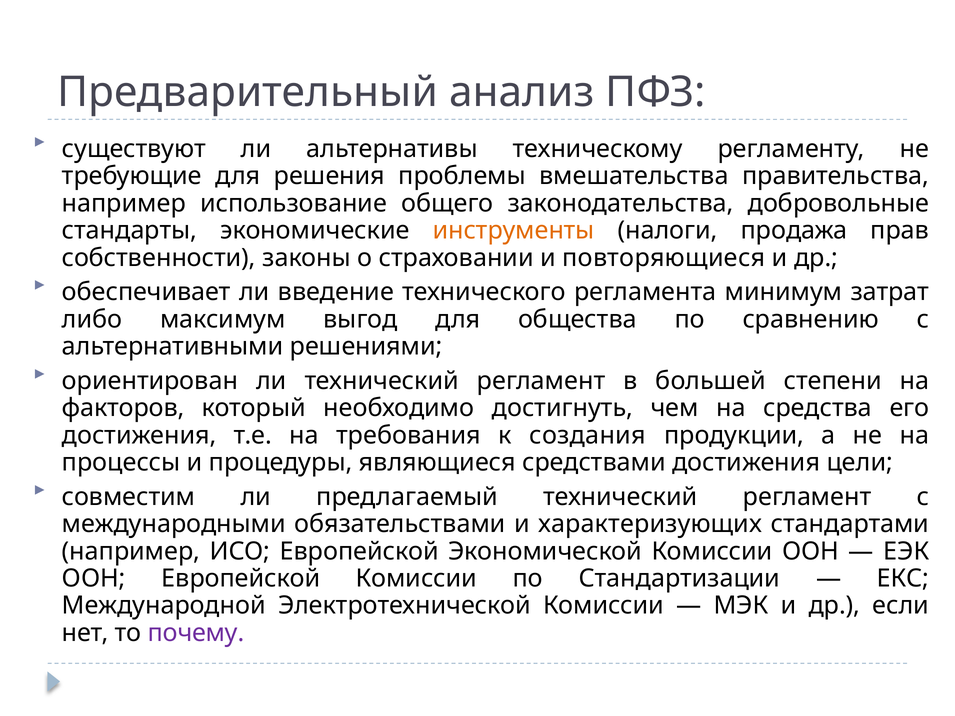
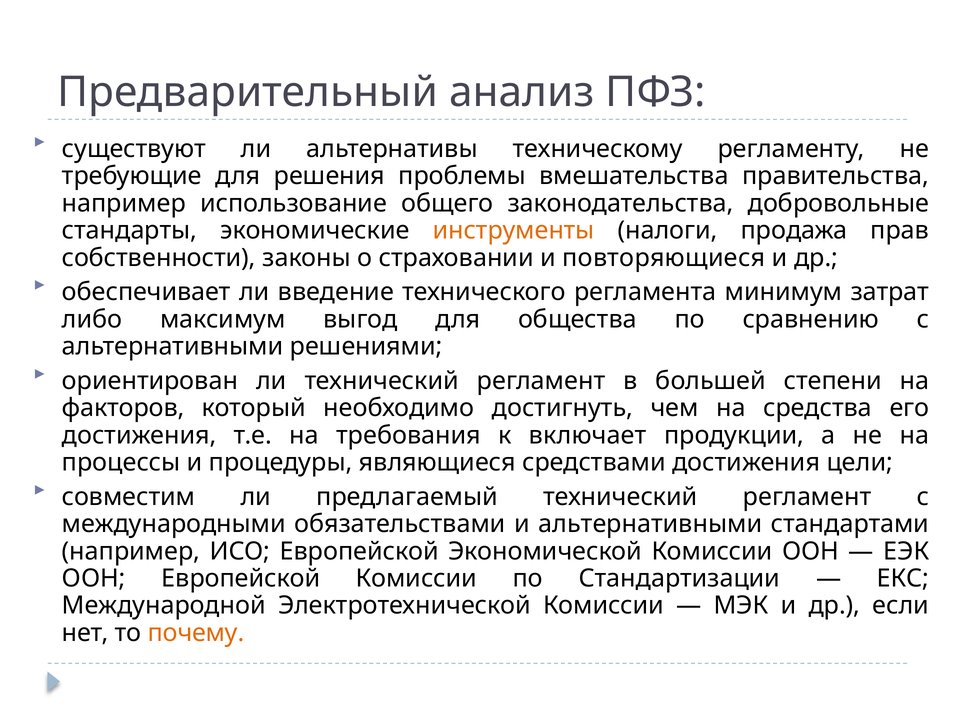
создания: создания -> включает (588, 435)
и характеризующих: характеризующих -> альтернативными (650, 524)
почему colour: purple -> orange (196, 633)
